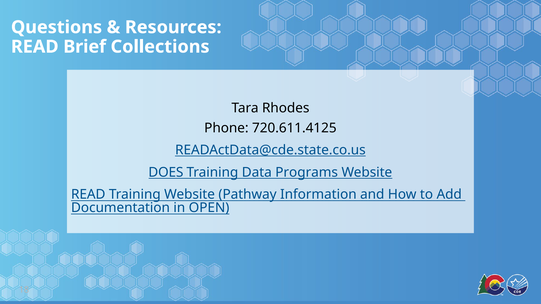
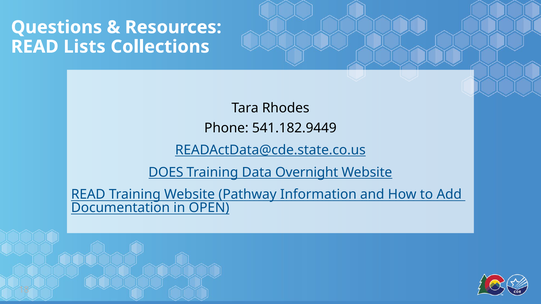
Brief: Brief -> Lists (85, 47)
720.611.4125: 720.611.4125 -> 541.182.9449 (294, 128)
Programs: Programs -> Overnight (307, 172)
